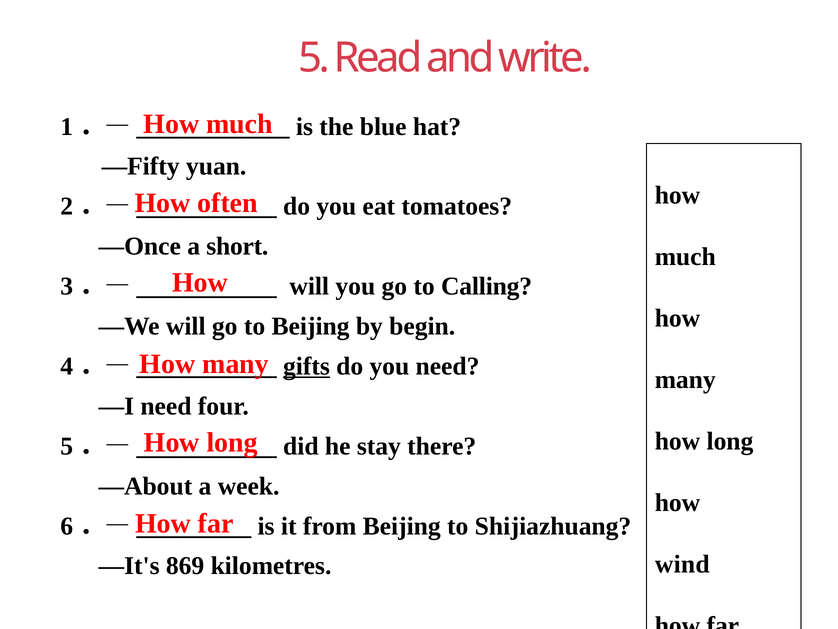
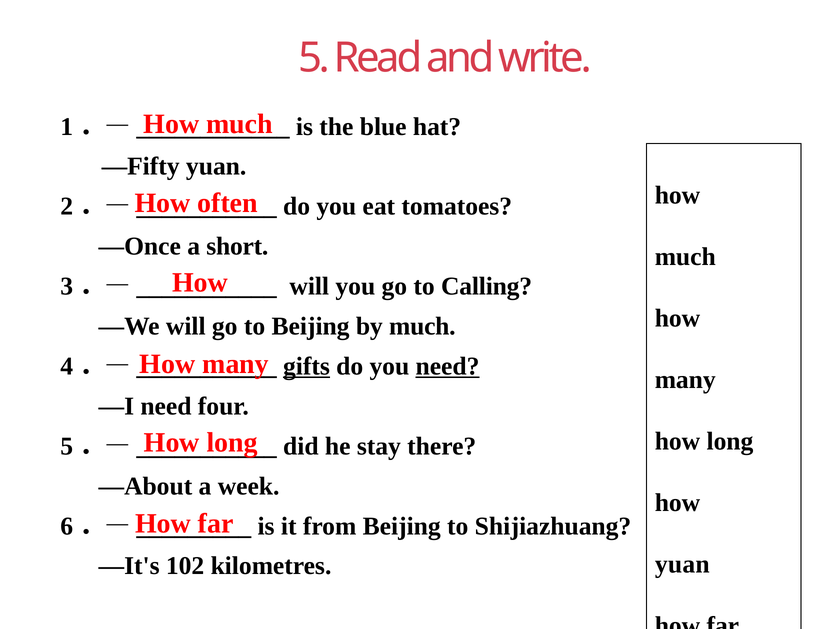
by begin: begin -> much (422, 326)
need underline: none -> present (447, 366)
wind: wind -> yuan (682, 564)
869: 869 -> 102 (185, 566)
